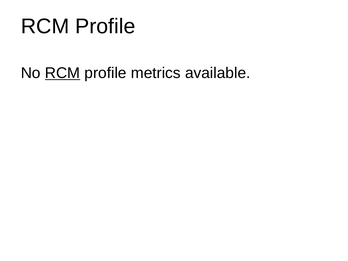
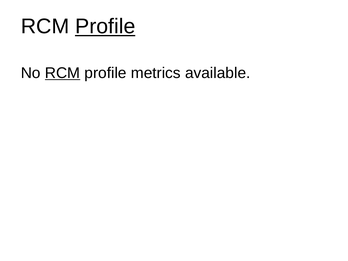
Profile underline: none -> present (105, 26)
